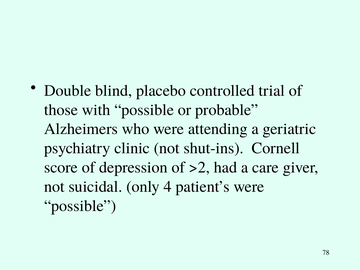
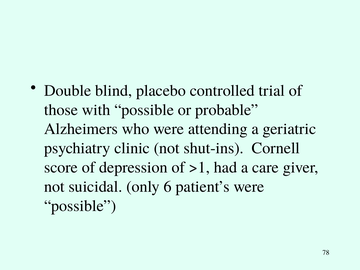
>2: >2 -> >1 (199, 167)
4: 4 -> 6 (168, 187)
